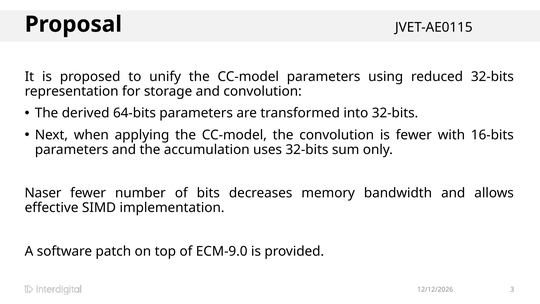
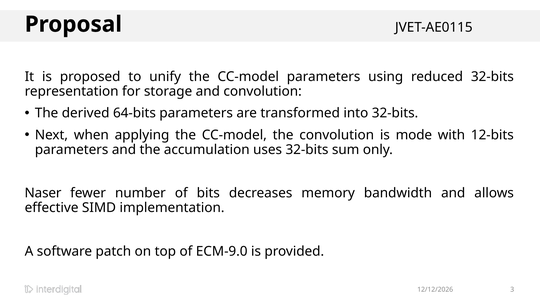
is fewer: fewer -> mode (414, 135)
16-bits: 16-bits -> 12-bits (492, 135)
